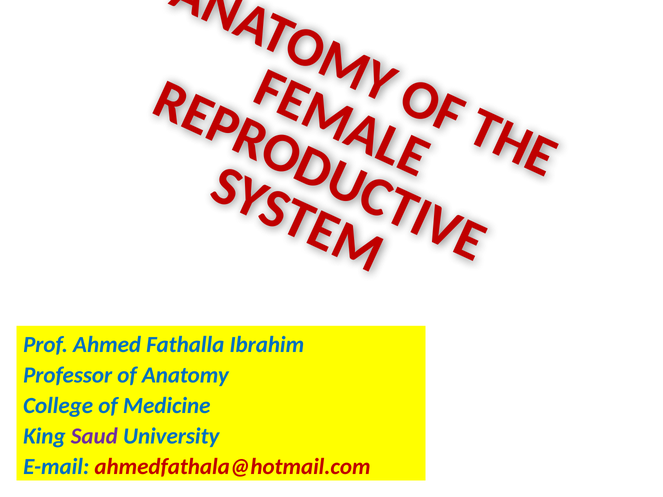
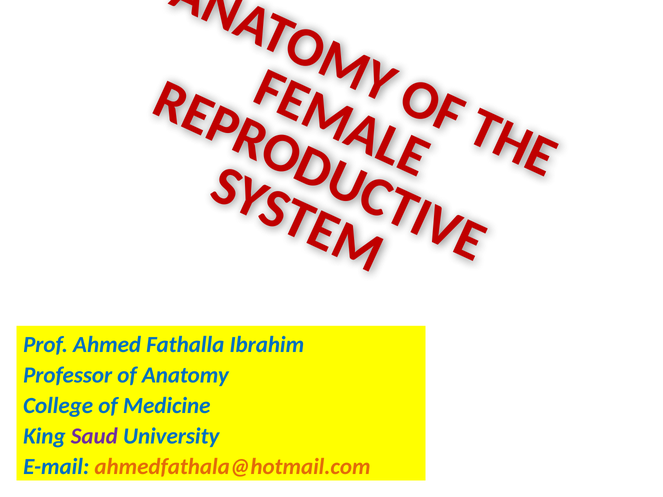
ahmedfathala@hotmail.com colour: red -> orange (232, 467)
